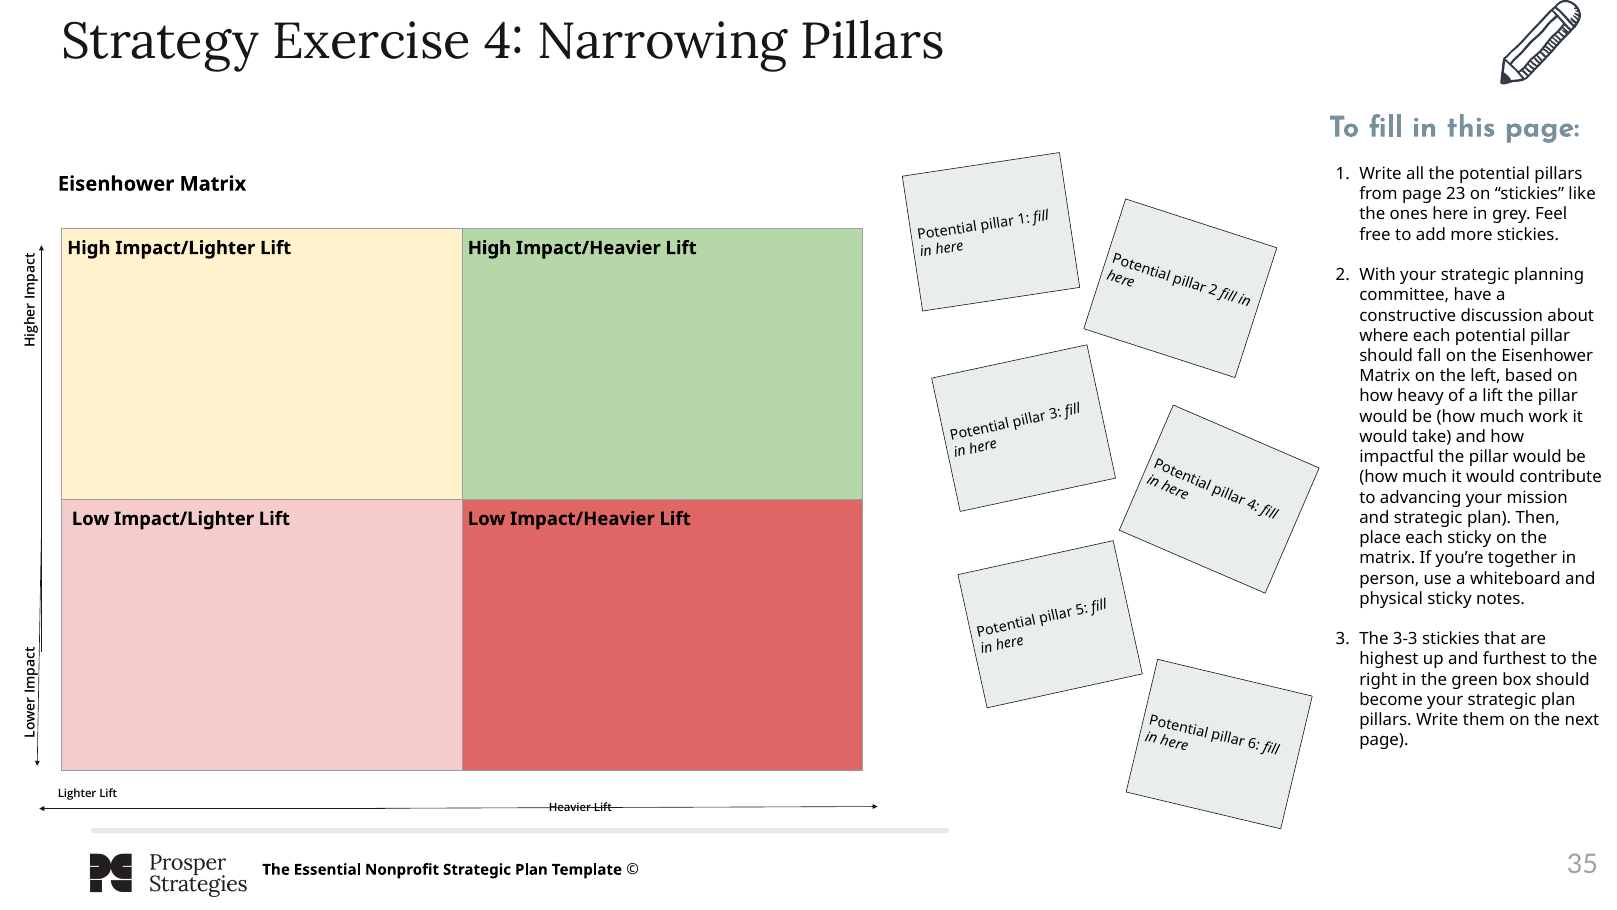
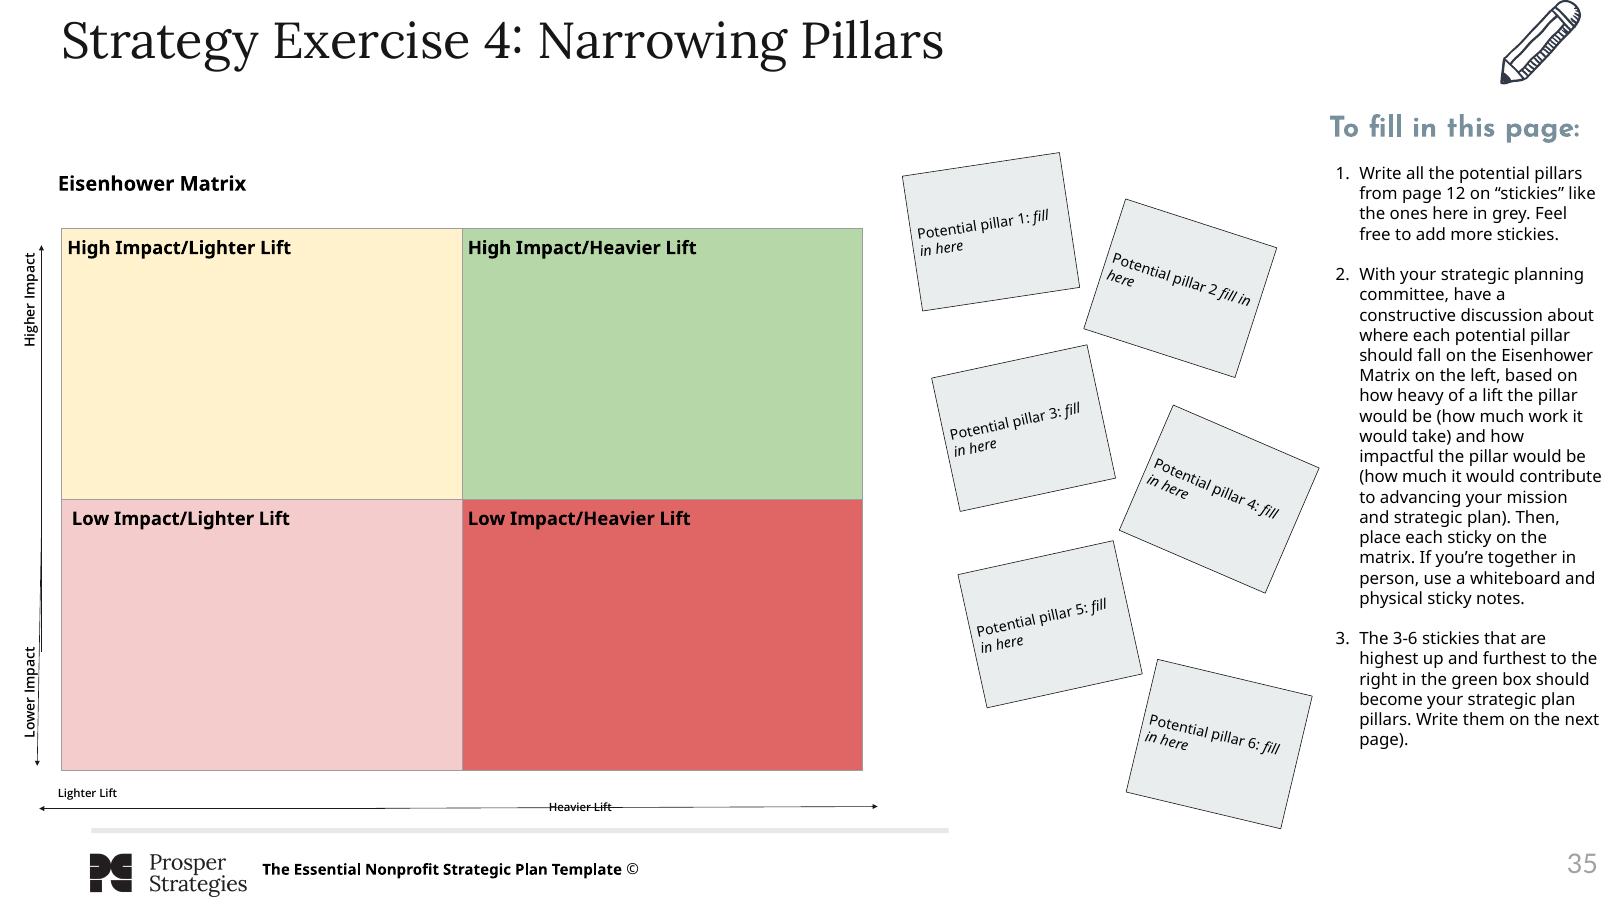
23: 23 -> 12 (1456, 194)
3-3: 3-3 -> 3-6 (1405, 639)
